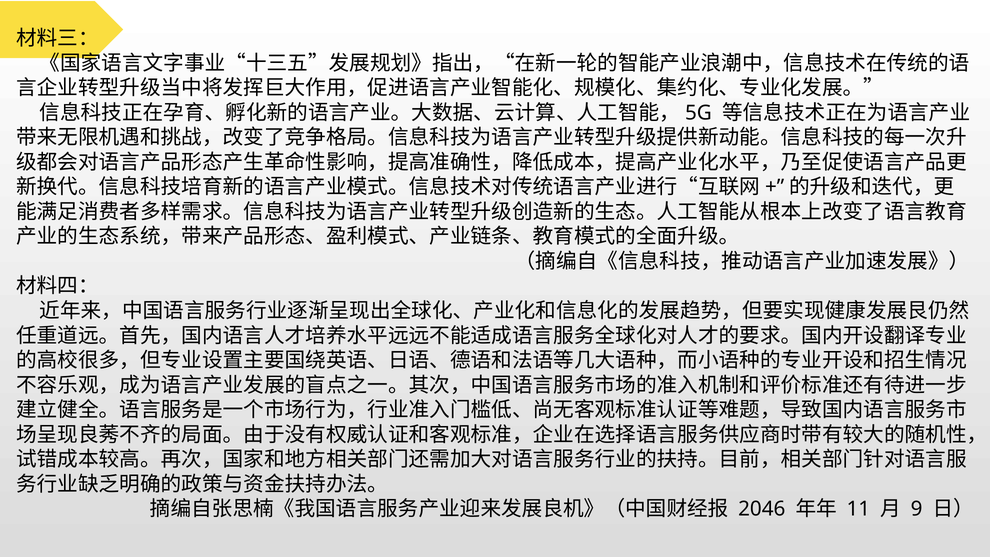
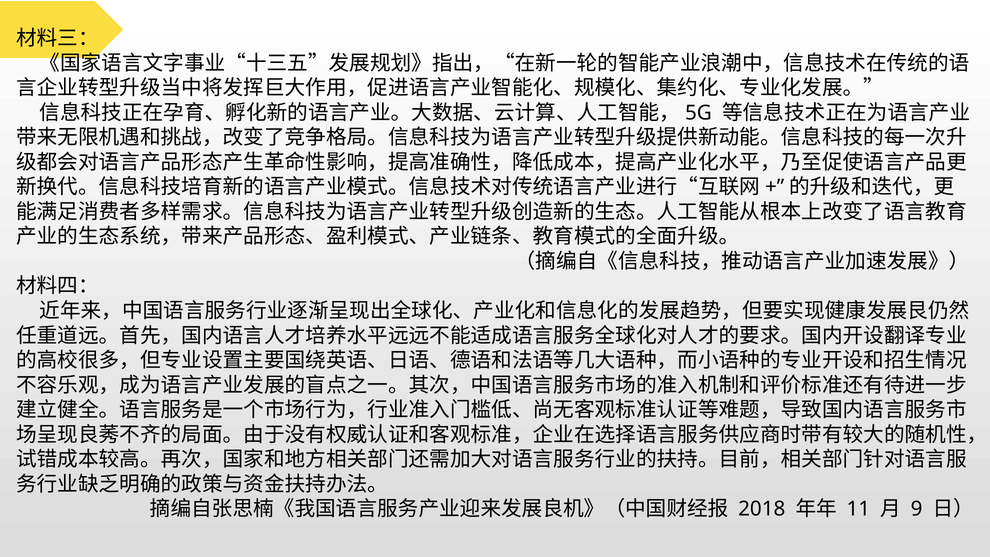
2046: 2046 -> 2018 (762, 509)
